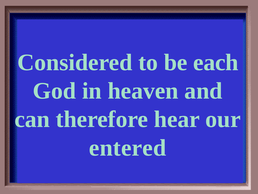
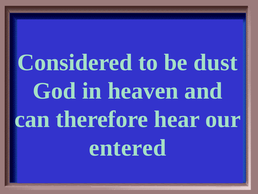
each: each -> dust (216, 62)
